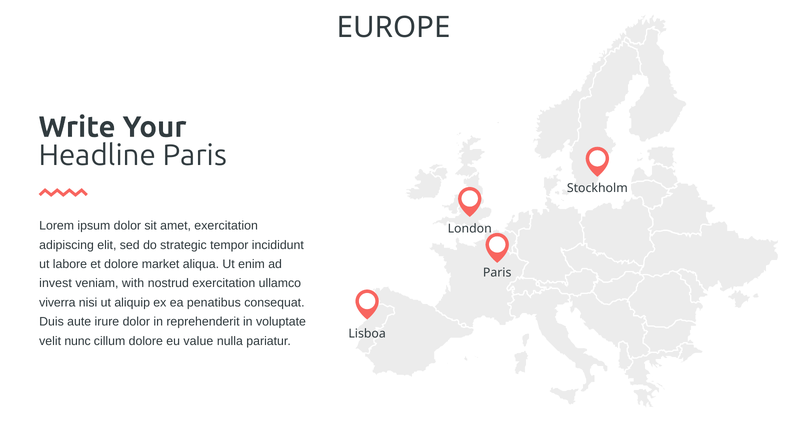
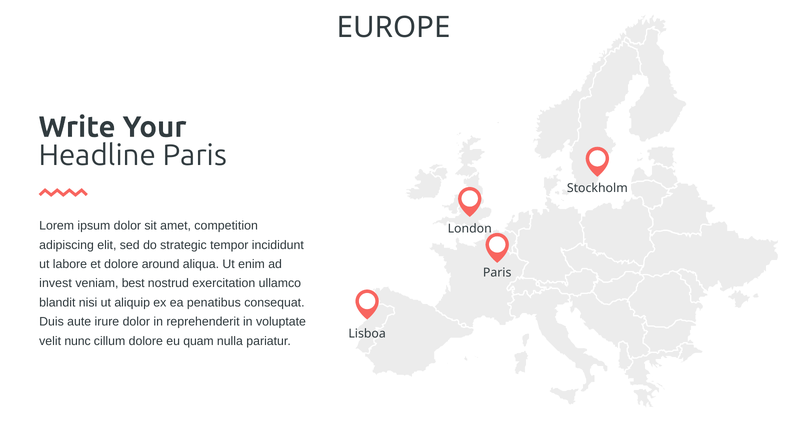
amet exercitation: exercitation -> competition (226, 226)
market: market -> around (161, 264)
with: with -> best (133, 284)
viverra: viverra -> blandit (57, 303)
value: value -> quam (199, 341)
